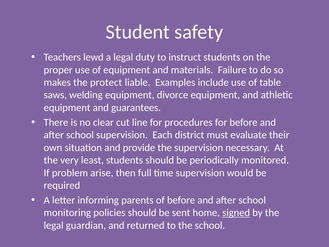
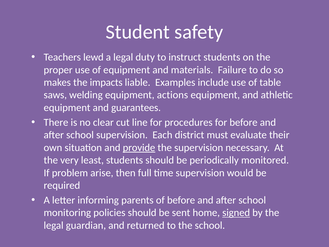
protect: protect -> impacts (106, 82)
divorce: divorce -> actions (172, 95)
provide underline: none -> present (139, 147)
